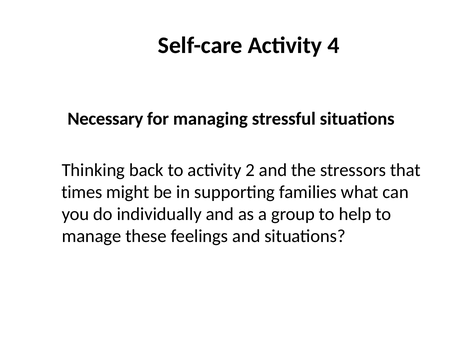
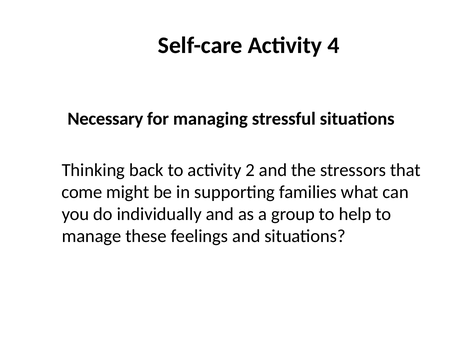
times: times -> come (82, 193)
